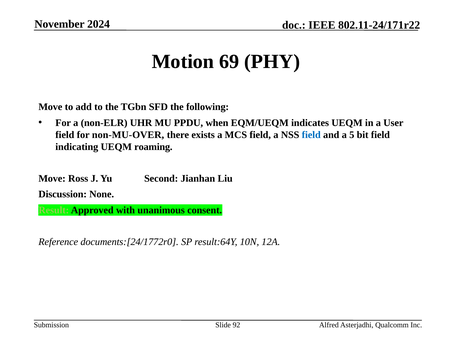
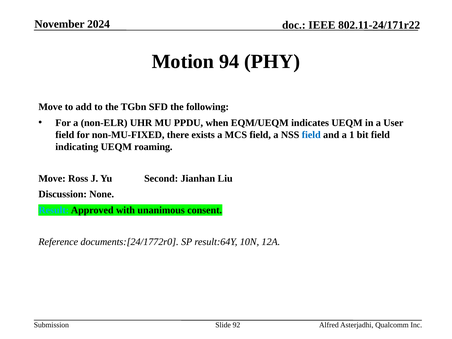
69: 69 -> 94 (229, 62)
non-MU-OVER: non-MU-OVER -> non-MU-FIXED (128, 135)
5: 5 -> 1 (352, 135)
Result colour: light green -> light blue (54, 210)
